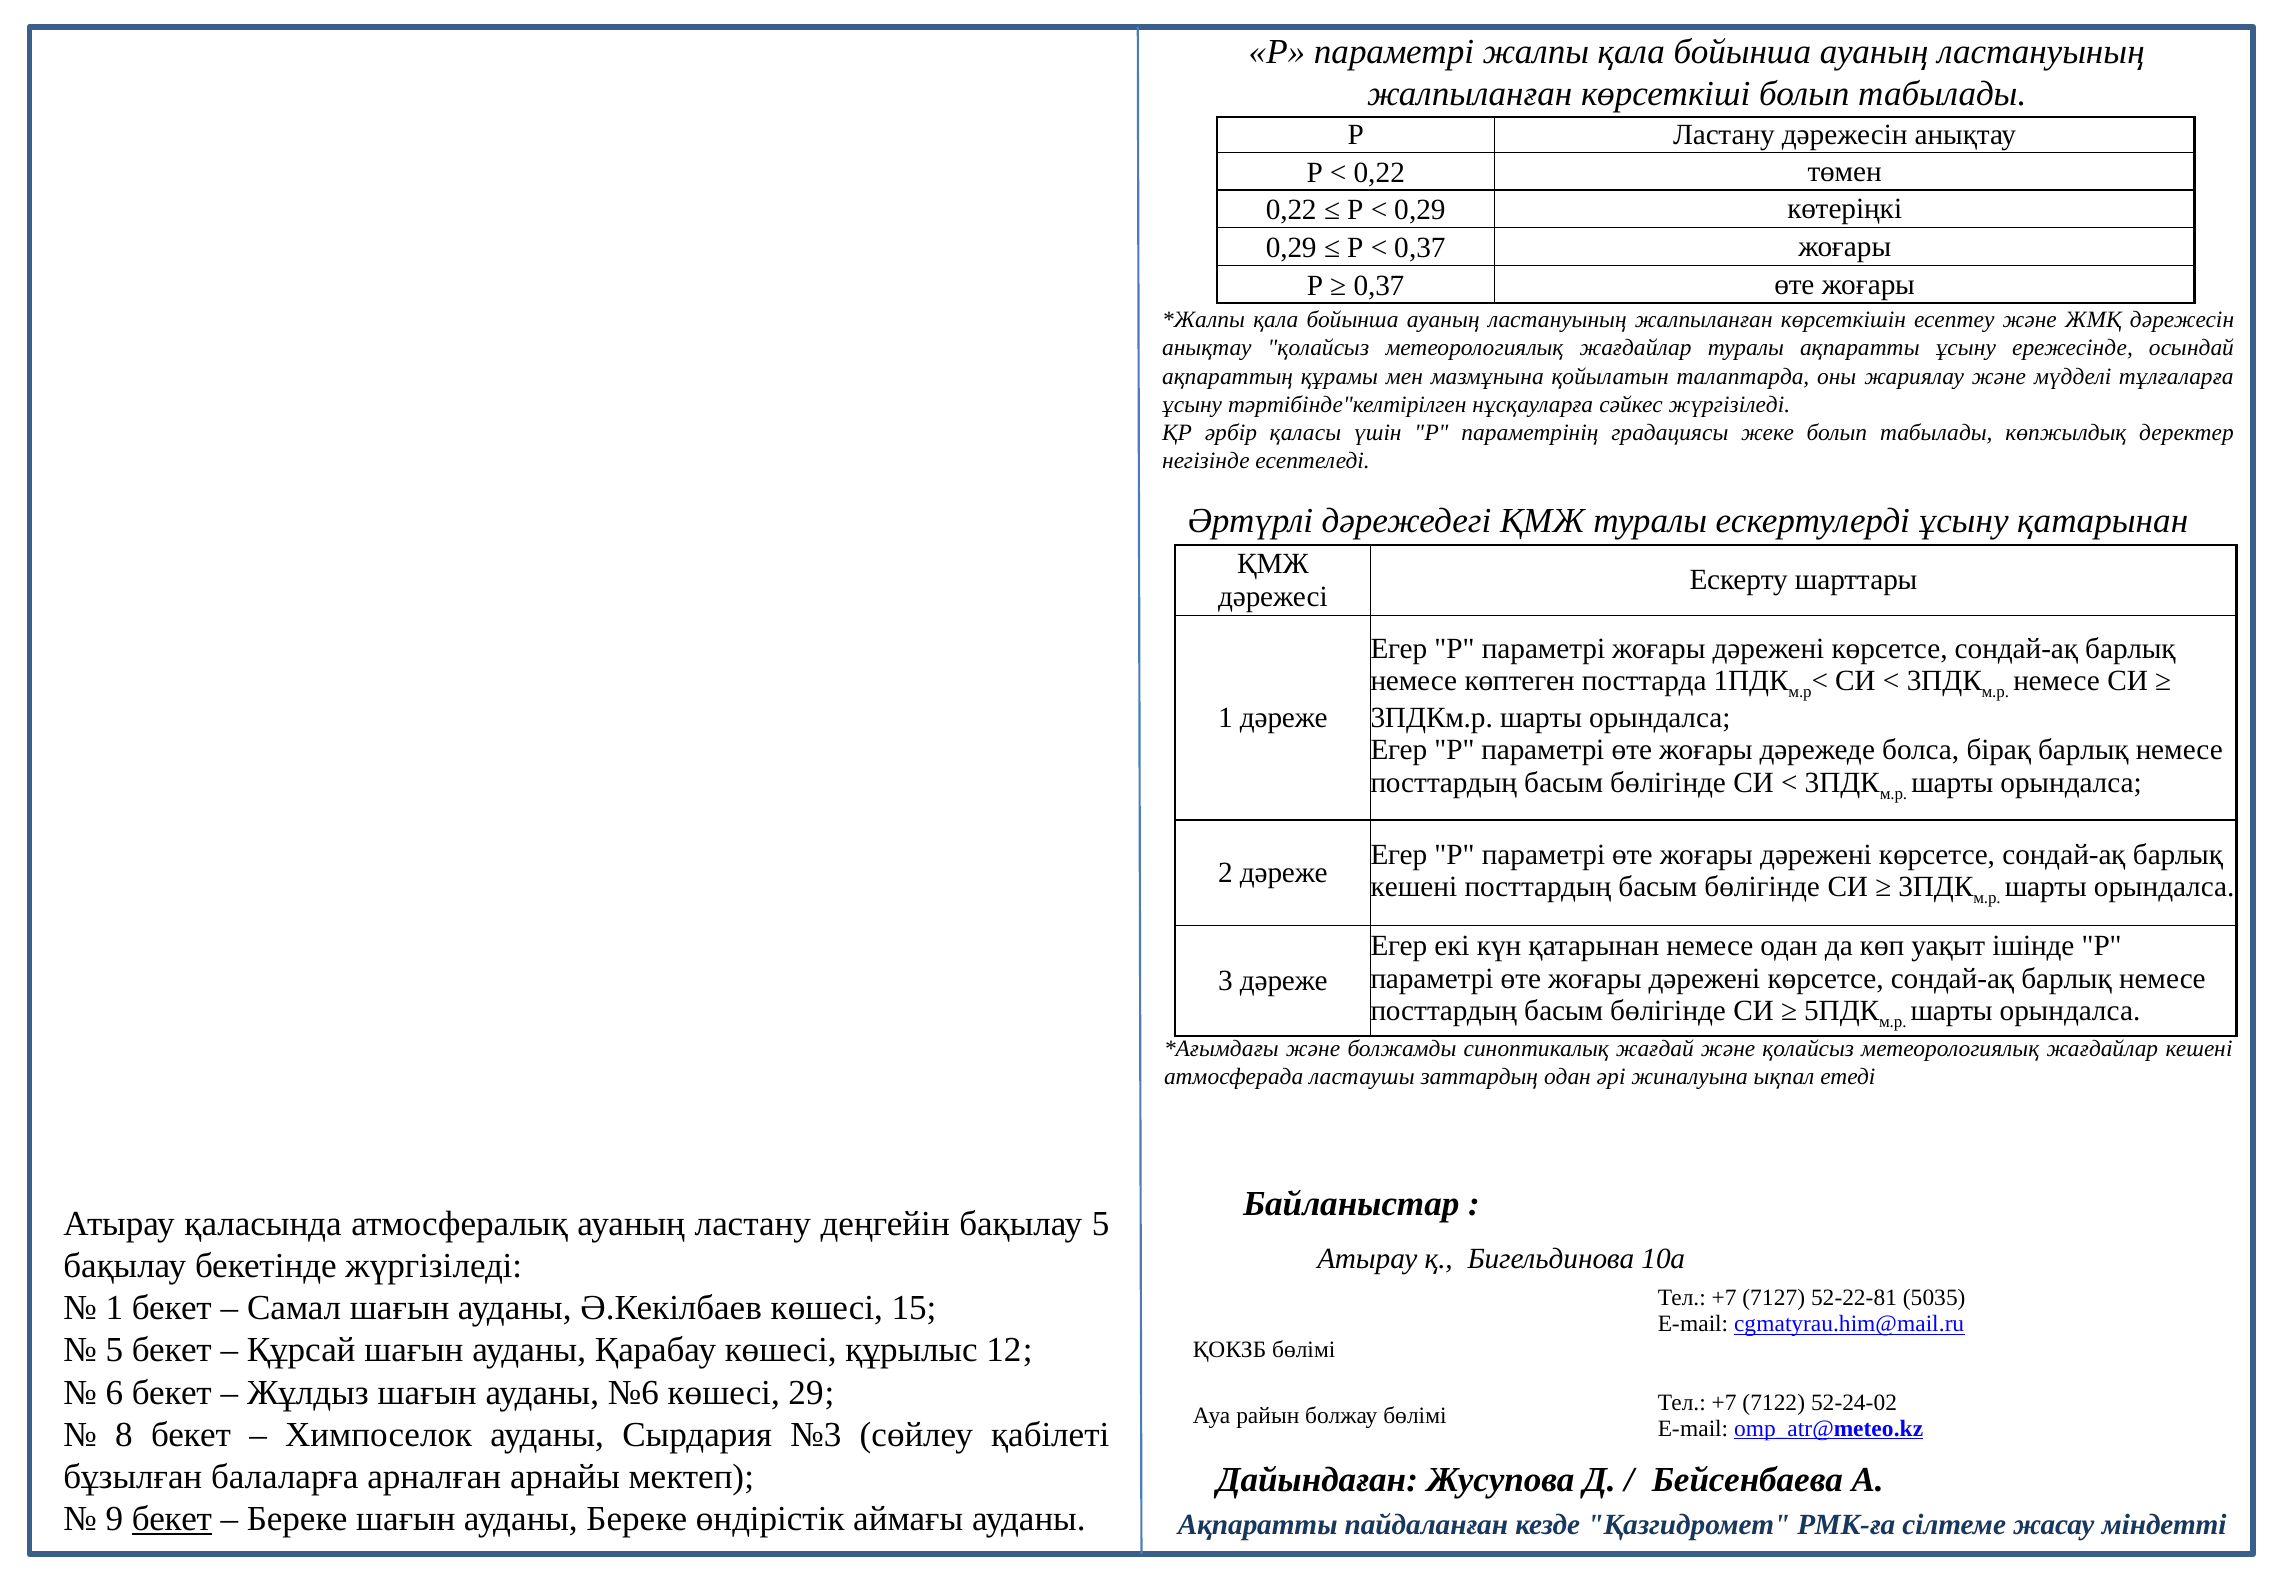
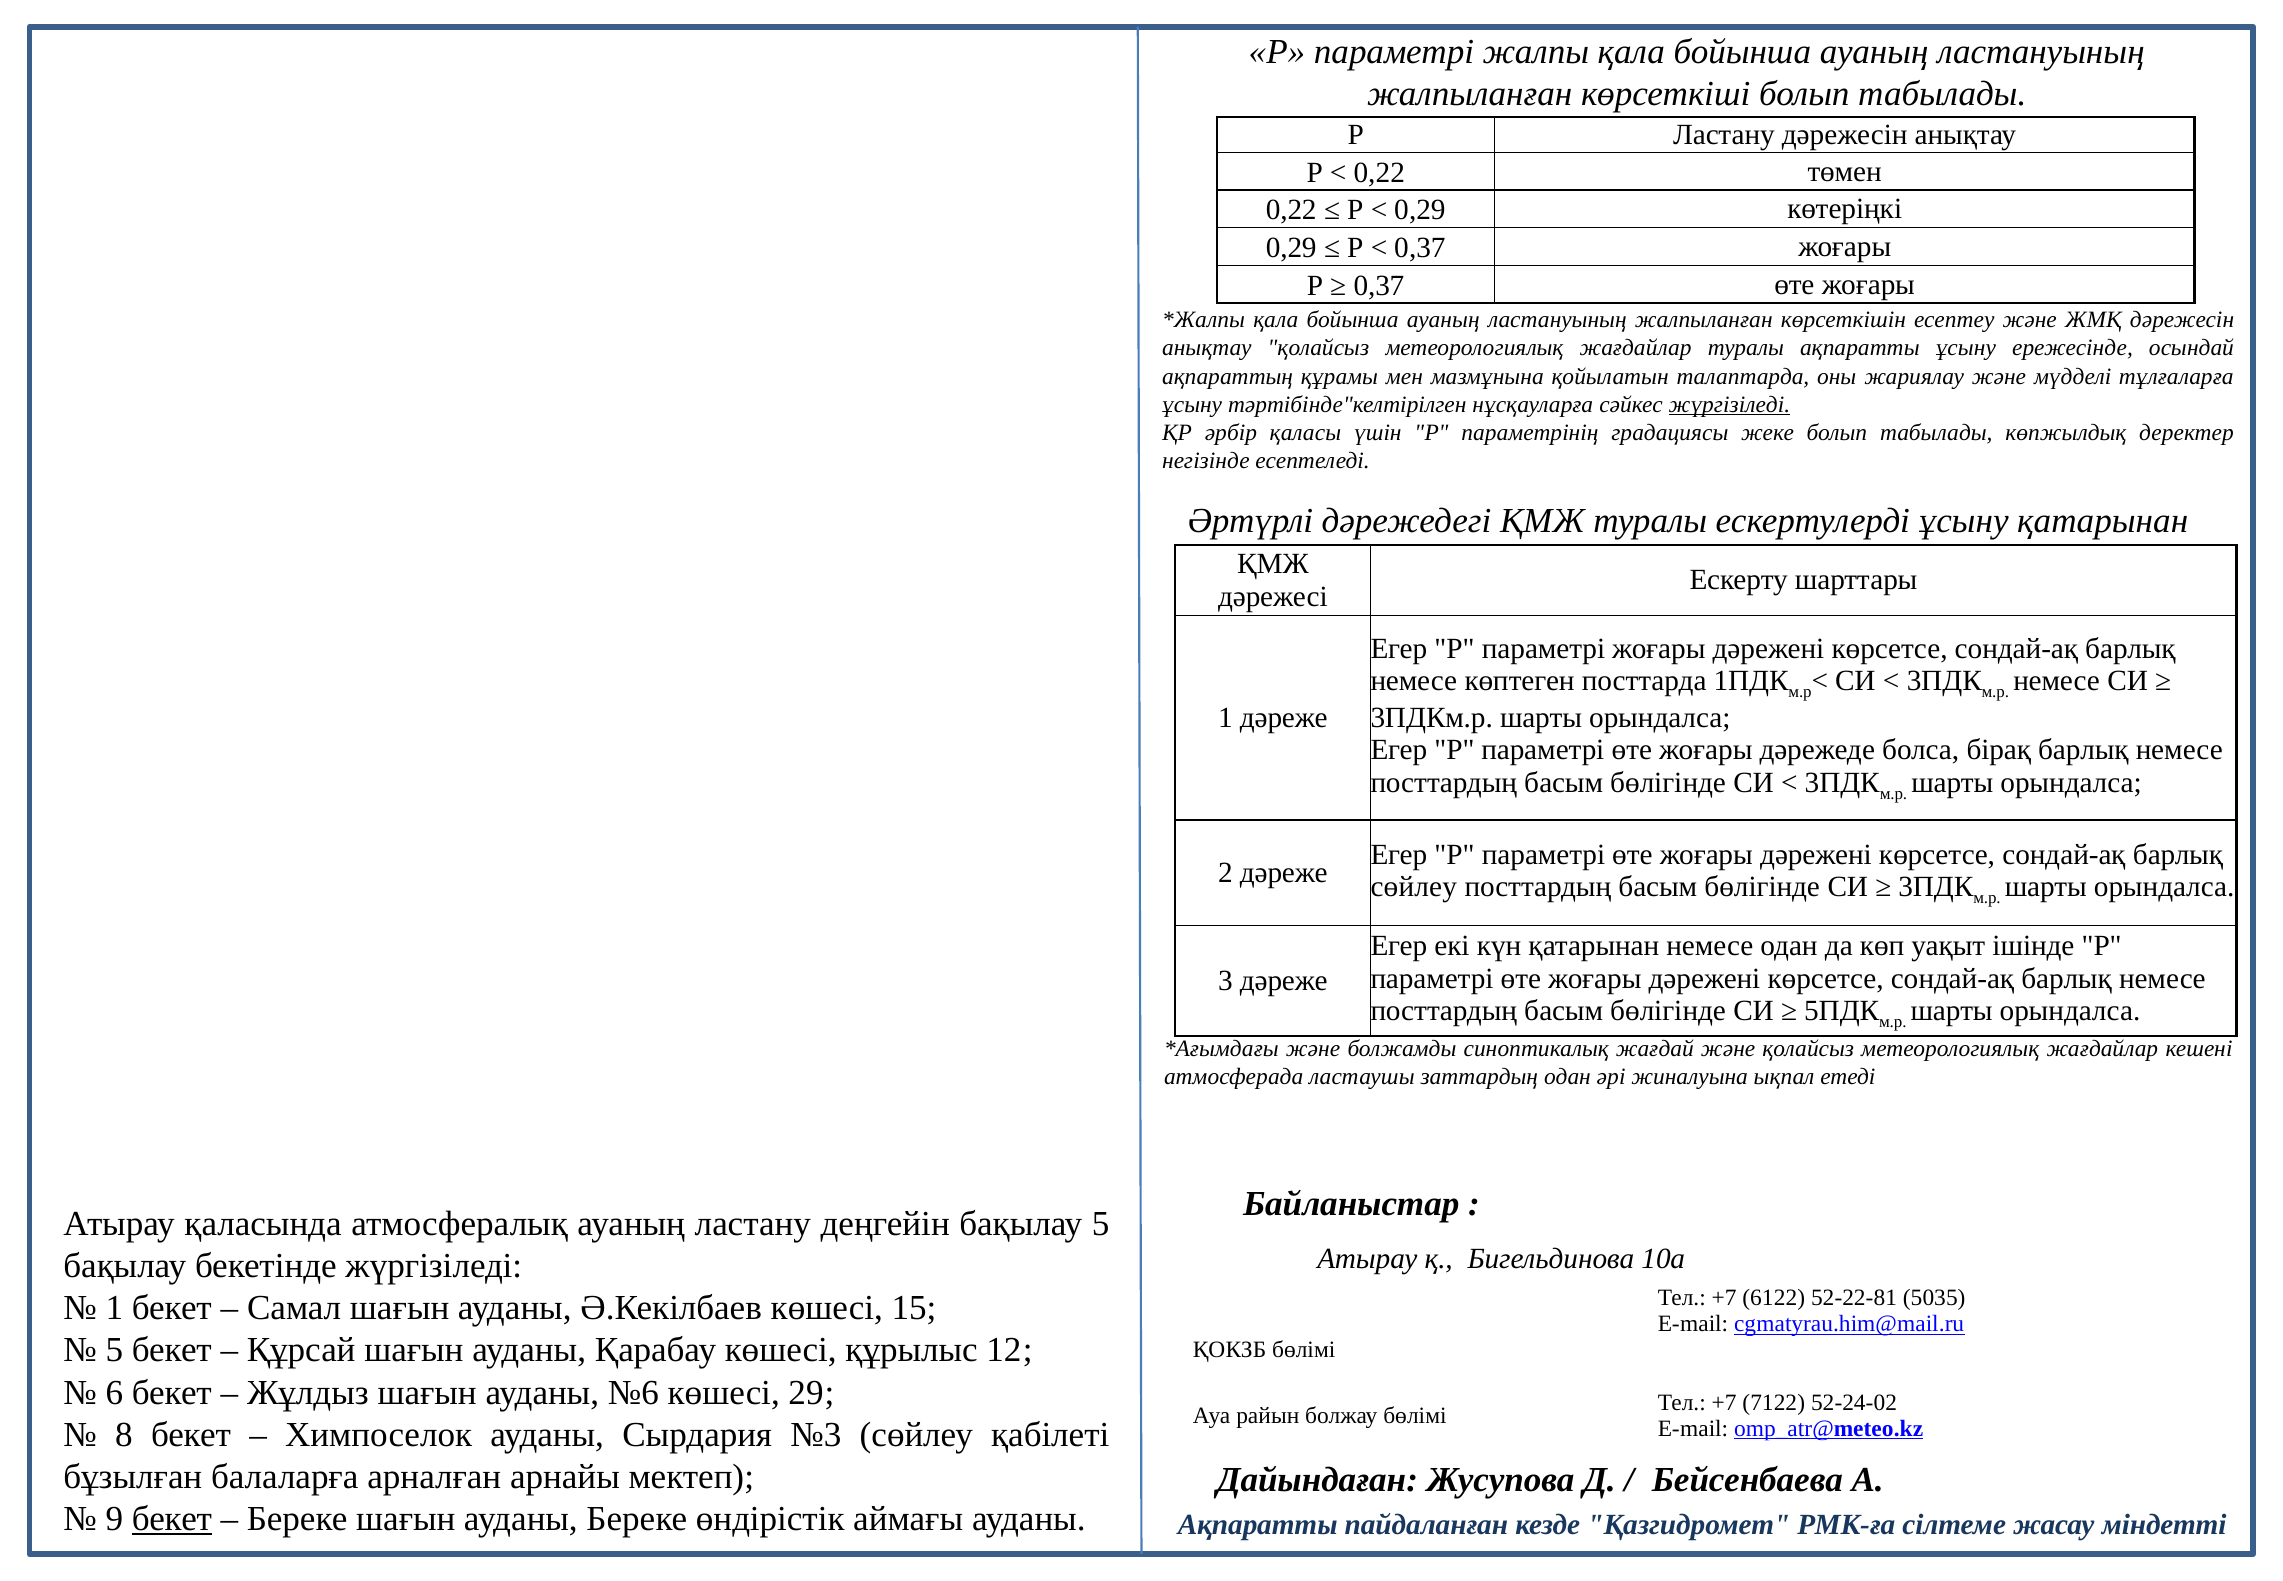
жүргізіледі underline: none -> present (1729, 404)
кешені: кешені -> сөйлеу (1414, 887)
7127: 7127 -> 6122 (1774, 1298)
